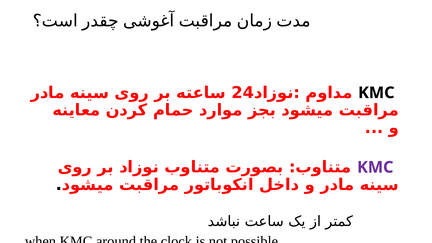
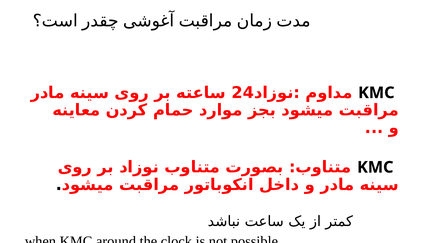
KMC colour: purple -> black (375, 167)
